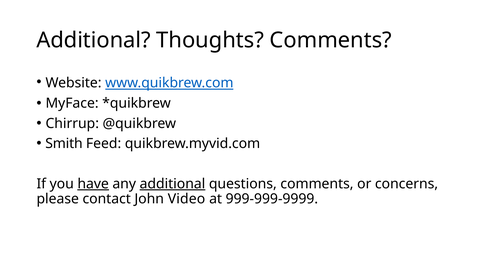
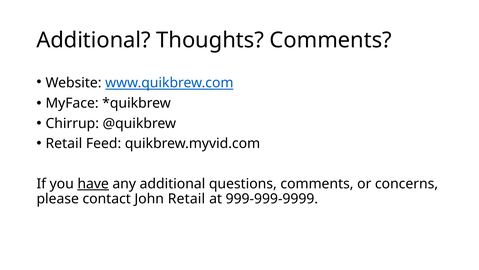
Smith: Smith -> Retail (64, 143)
additional underline: present -> none (172, 183)
John Video: Video -> Retail (186, 198)
